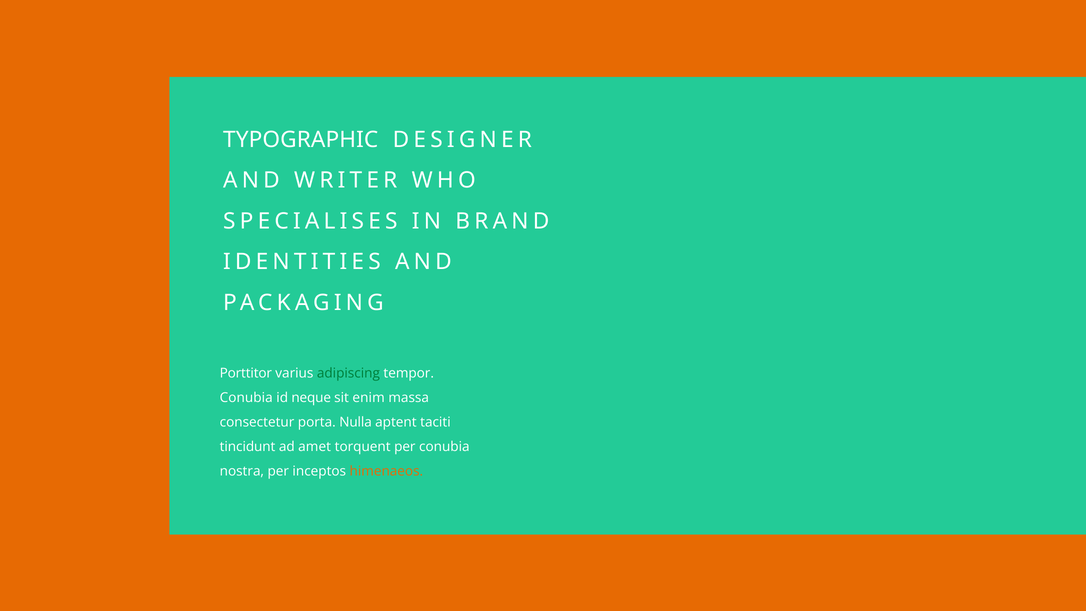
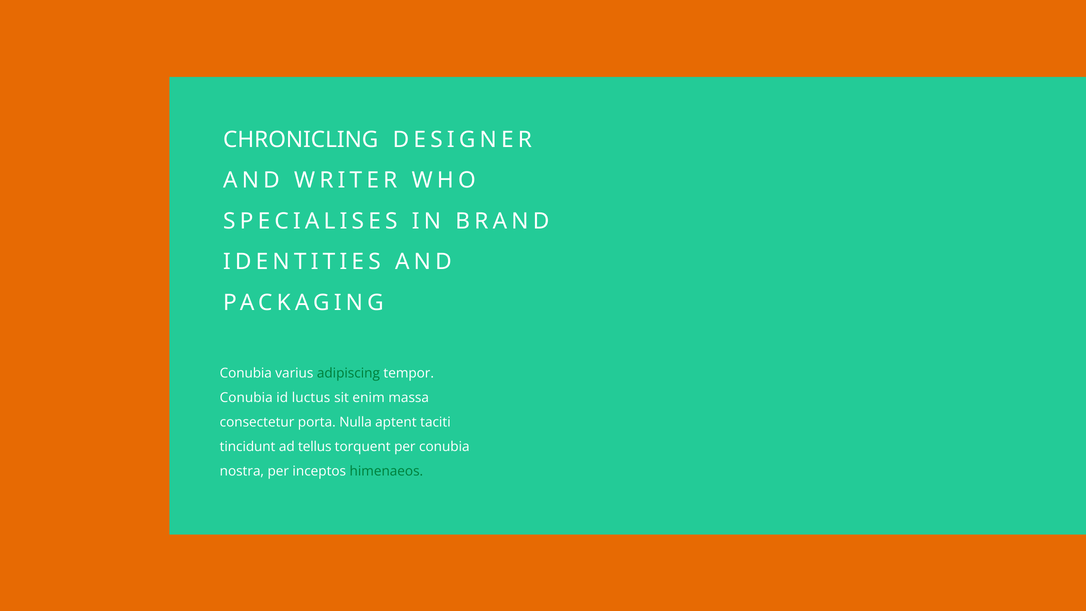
TYPOGRAPHIC: TYPOGRAPHIC -> CHRONICLING (301, 140)
Porttitor: Porttitor -> Conubia (246, 373)
neque: neque -> luctus (311, 398)
amet: amet -> tellus (315, 447)
himenaeos colour: orange -> green (386, 471)
